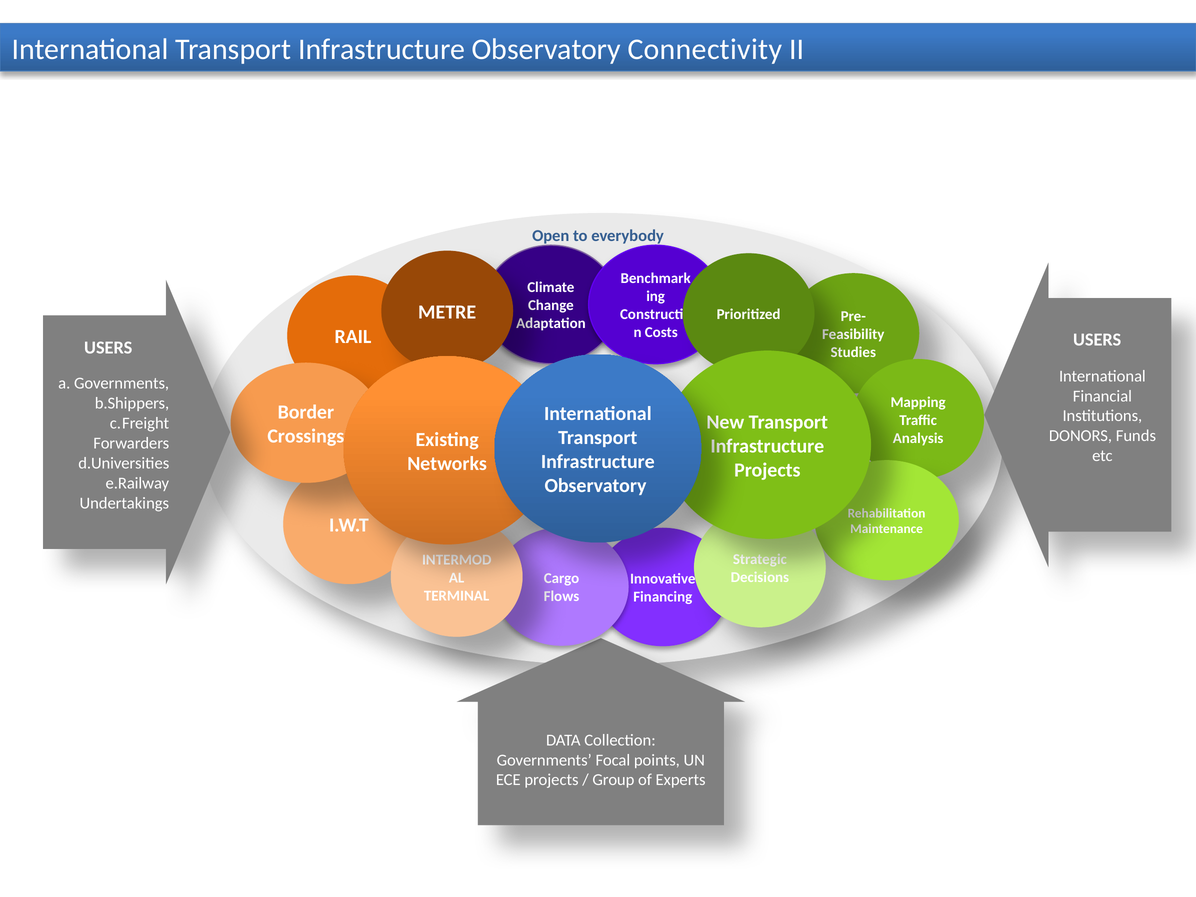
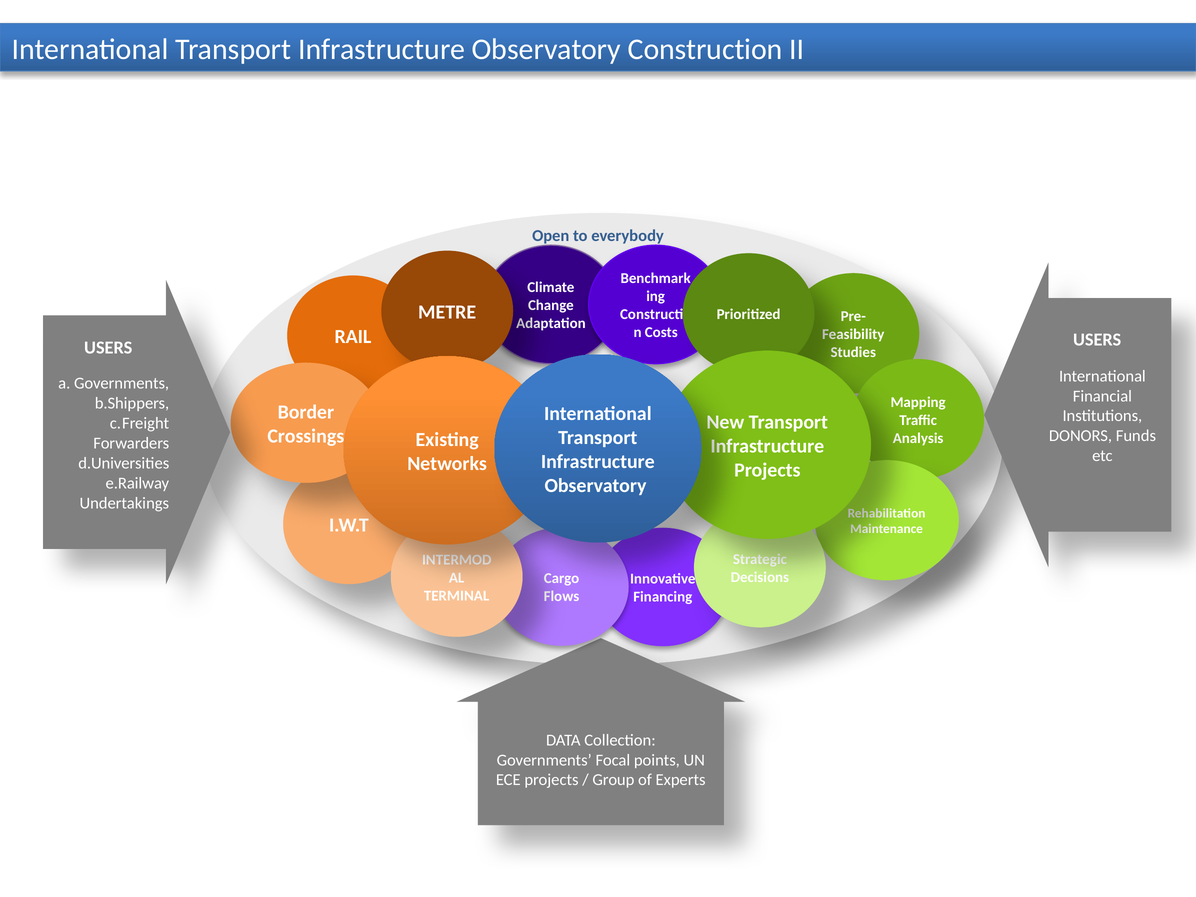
Connectivity: Connectivity -> Construction (705, 49)
